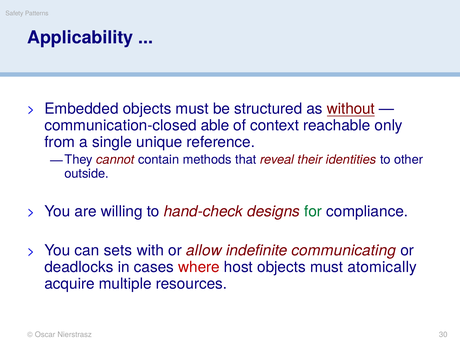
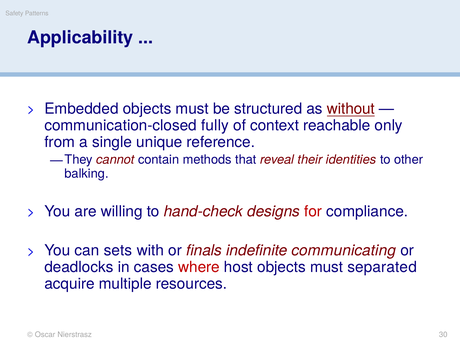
able: able -> fully (215, 125)
outside: outside -> balking (87, 174)
for colour: green -> red (313, 211)
allow: allow -> finals (204, 251)
atomically: atomically -> separated (382, 267)
